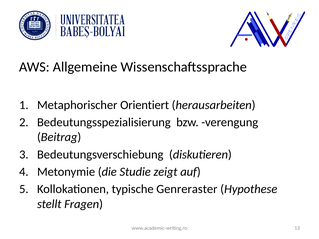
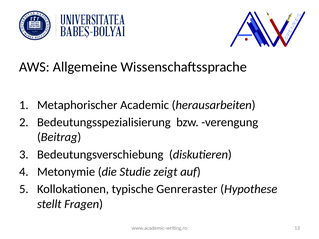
Orientiert: Orientiert -> Academic (145, 105)
